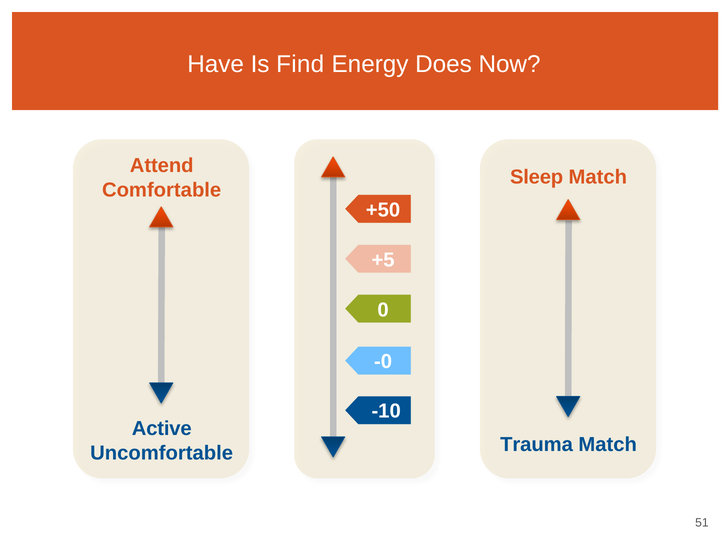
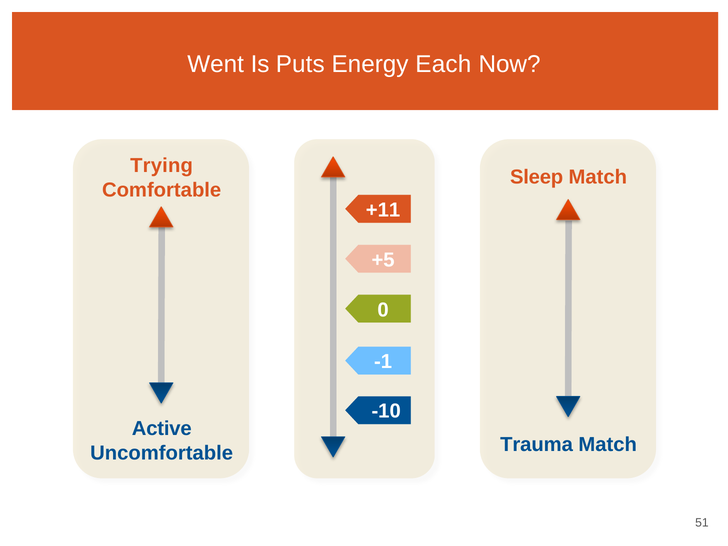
Have: Have -> Went (216, 64)
Find: Find -> Puts (300, 64)
Does: Does -> Each (443, 64)
Attend: Attend -> Trying (162, 166)
+50: +50 -> +11 (383, 210)
-0: -0 -> -1 (383, 362)
